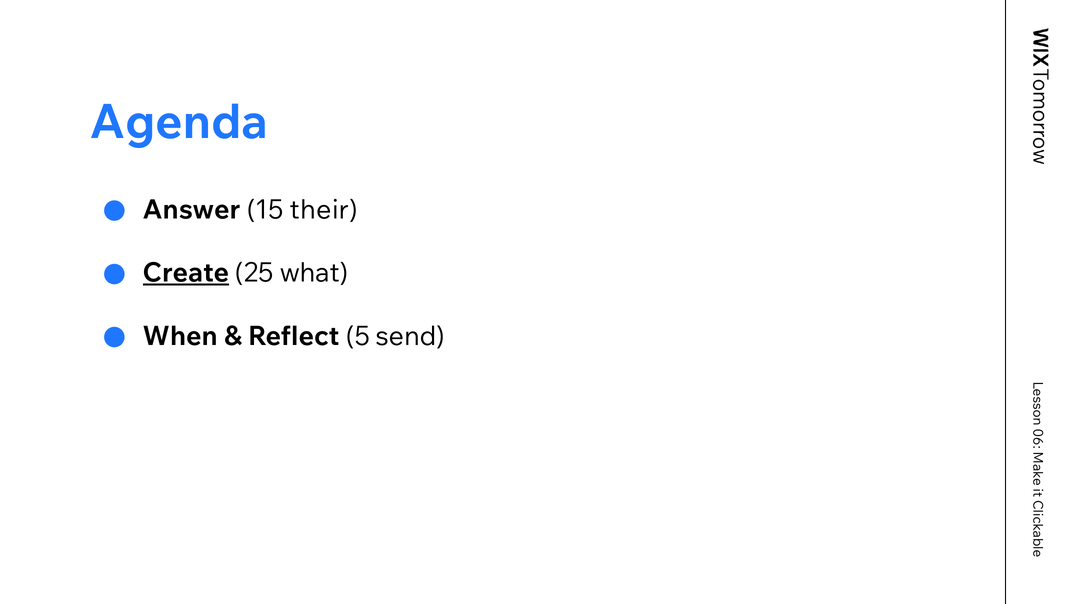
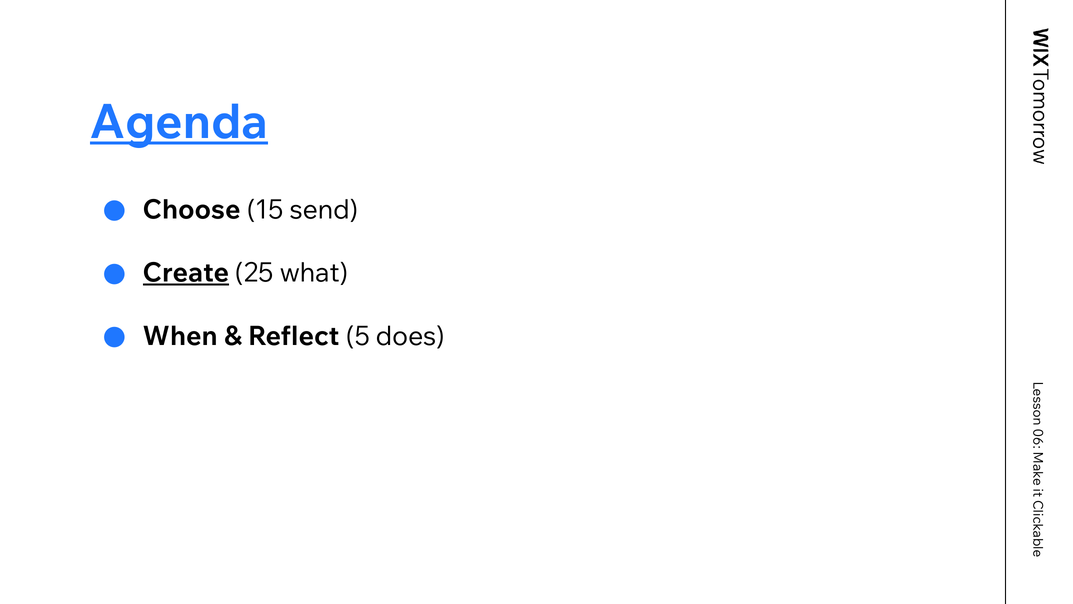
Agenda underline: none -> present (179, 122)
Answer: Answer -> Choose (192, 210)
their: their -> send (324, 210)
send: send -> does (410, 336)
